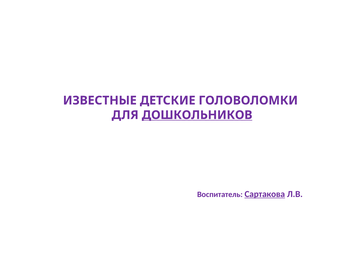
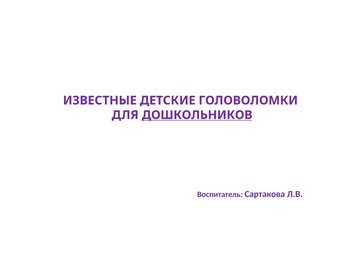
Сартакова underline: present -> none (265, 194)
